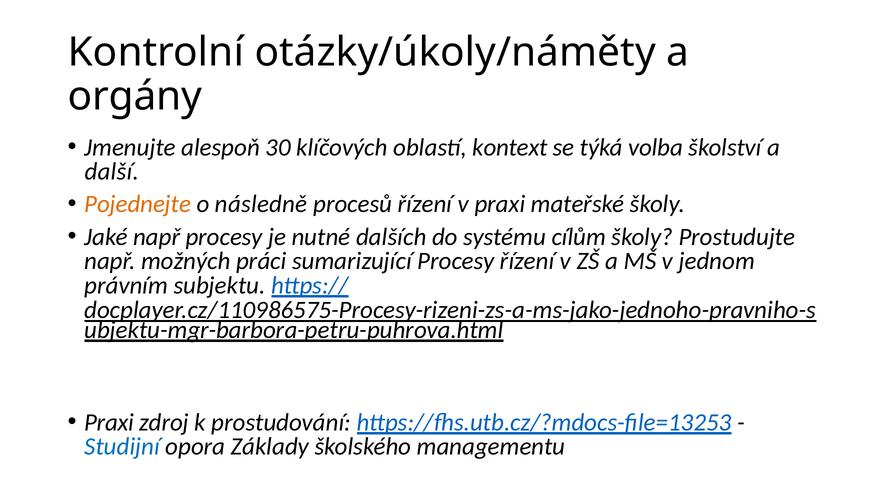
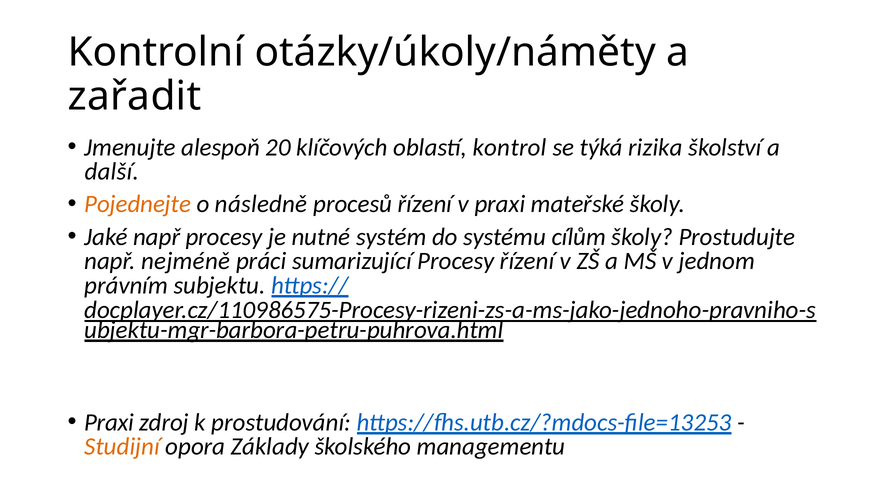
orgány: orgány -> zařadit (135, 97)
30: 30 -> 20 (278, 147)
kontext: kontext -> kontrol (510, 147)
volba: volba -> rizika (656, 147)
dalších: dalších -> systém (391, 237)
možných: možných -> nejméně (186, 261)
Studijní colour: blue -> orange (122, 447)
